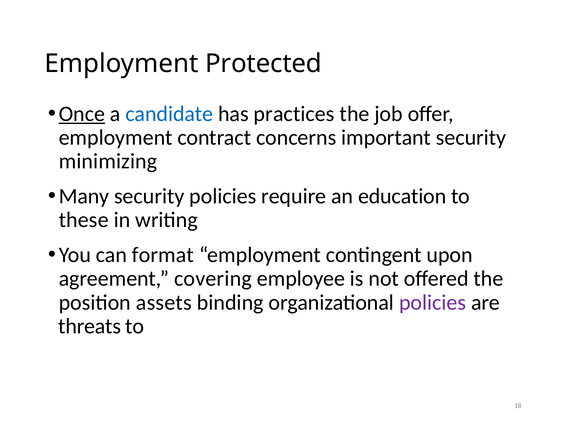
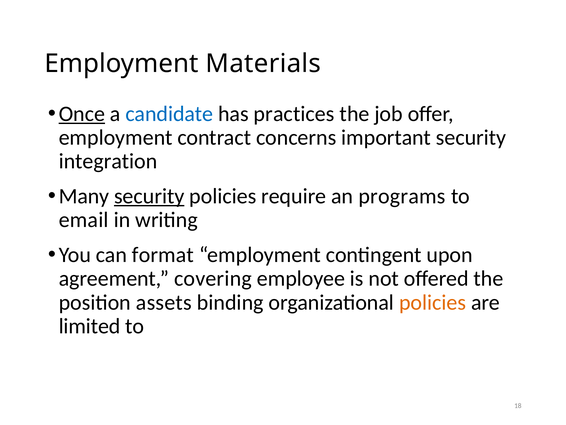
Protected: Protected -> Materials (263, 63)
minimizing: minimizing -> integration (108, 161)
security underline: none -> present (149, 196)
education: education -> programs (402, 196)
these: these -> email (84, 220)
policies colour: purple -> orange (433, 302)
threats: threats -> limited (90, 326)
